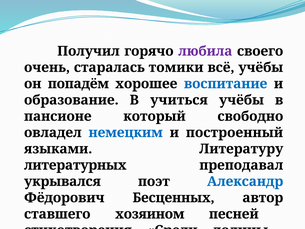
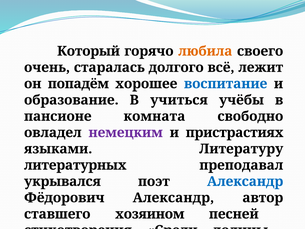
Получил: Получил -> Который (88, 51)
любила colour: purple -> orange (205, 51)
томики: томики -> долгого (176, 67)
всё учёбы: учёбы -> лежит (261, 67)
который: который -> комната (154, 116)
немецким colour: blue -> purple (126, 132)
построенный: построенный -> пристрастиях (235, 132)
Фёдорович Бесценных: Бесценных -> Александр (173, 198)
